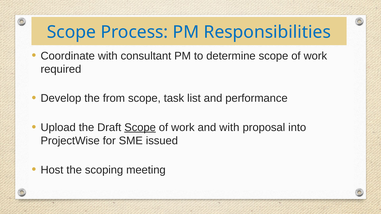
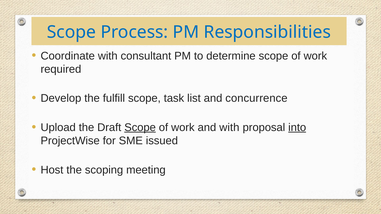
from: from -> fulfill (114, 98)
performance: performance -> concurrence (256, 98)
into underline: none -> present (297, 128)
